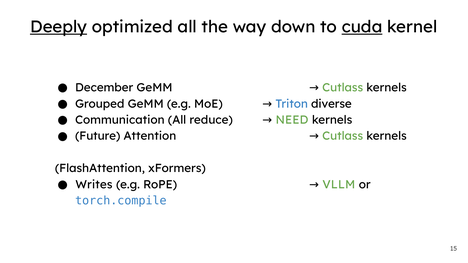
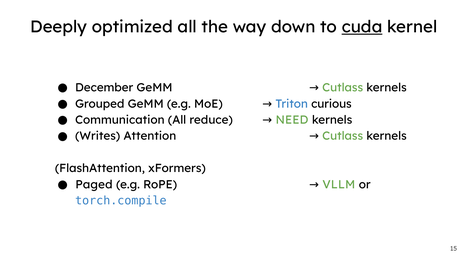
Deeply underline: present -> none (59, 27)
diverse: diverse -> curious (331, 104)
Future: Future -> Writes (98, 136)
Writes: Writes -> Paged (94, 185)
